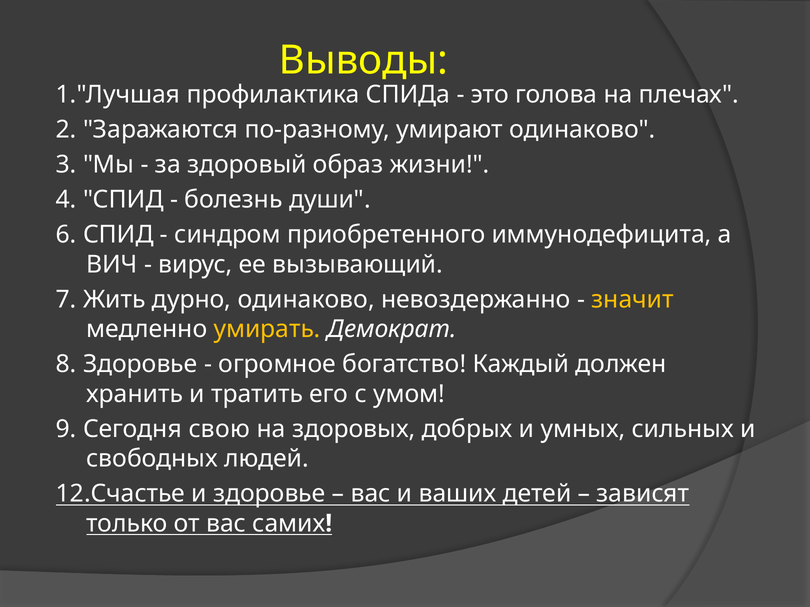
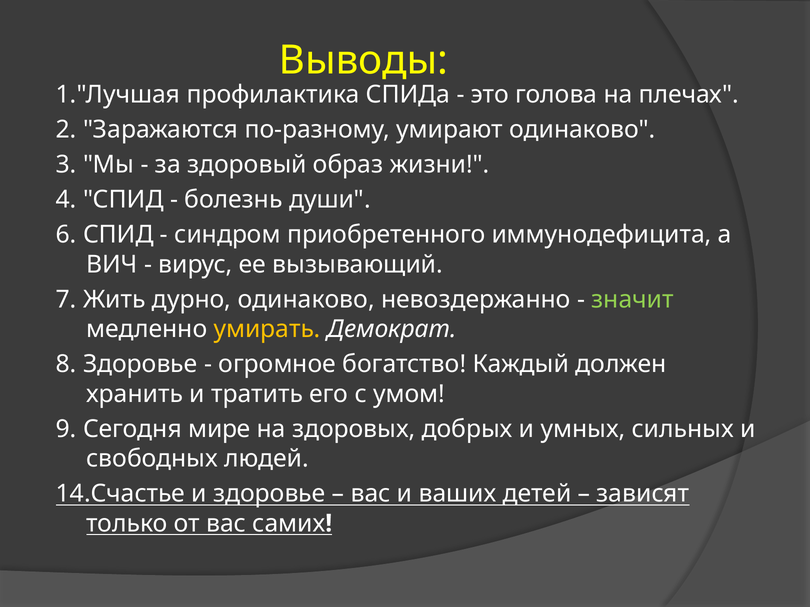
значит colour: yellow -> light green (633, 300)
свою: свою -> мире (219, 429)
12.Счастье: 12.Счастье -> 14.Счастье (121, 494)
